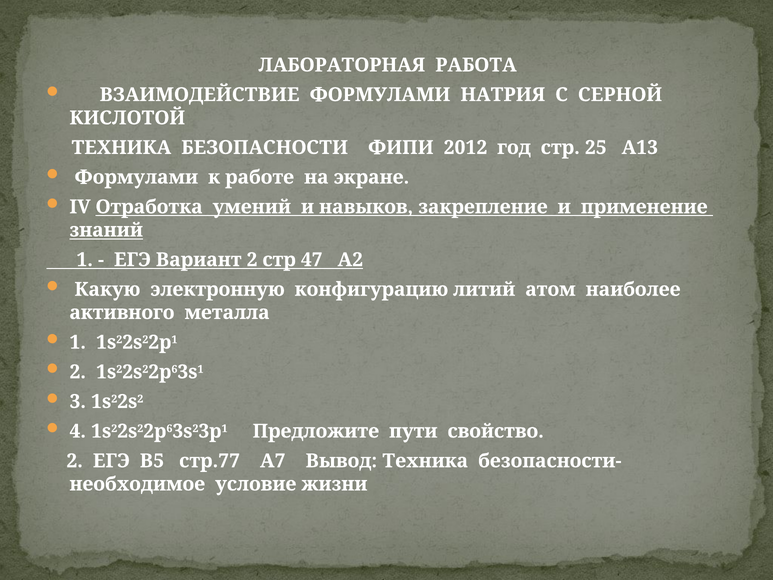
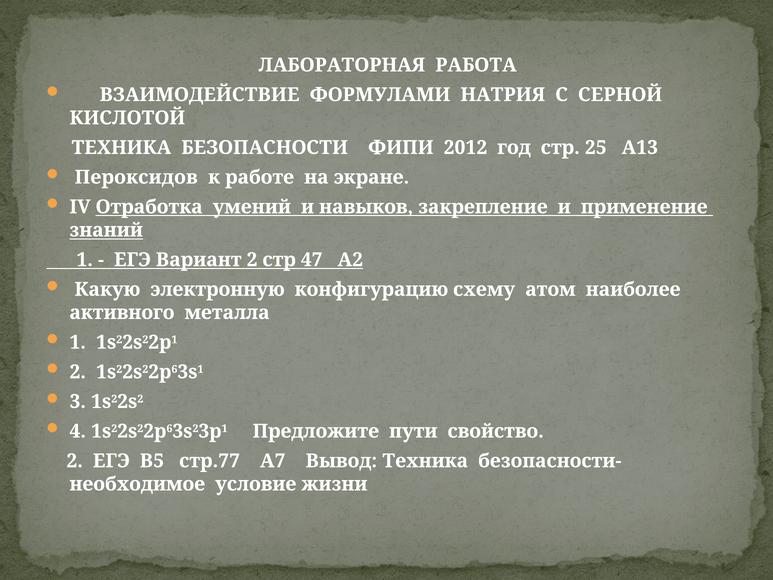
Формулами: Формулами -> Пероксидов (136, 177)
литий: литий -> схему (484, 289)
